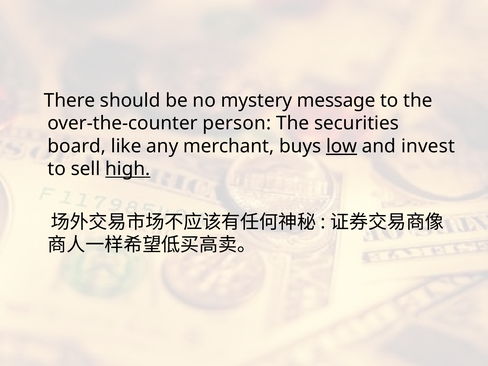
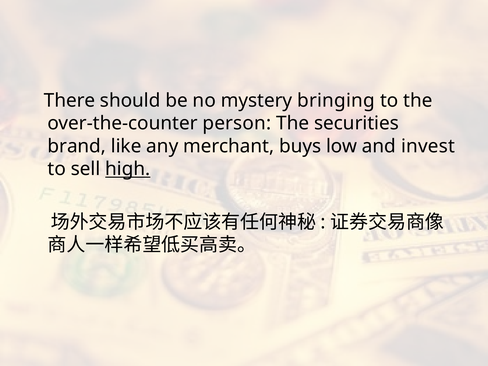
message: message -> bringing (336, 101)
board: board -> brand (77, 146)
low underline: present -> none (342, 146)
